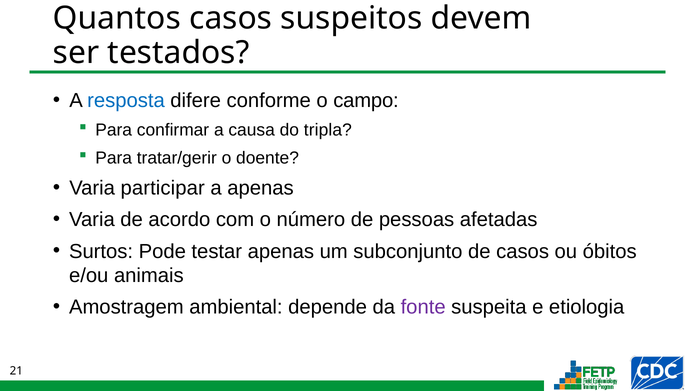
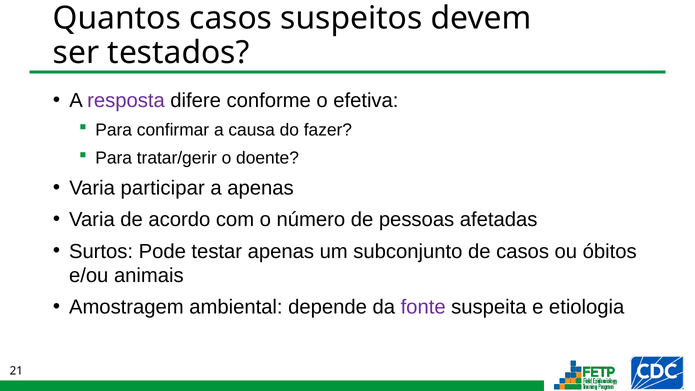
resposta colour: blue -> purple (126, 100)
campo: campo -> efetiva (366, 100)
tripla: tripla -> fazer (328, 130)
